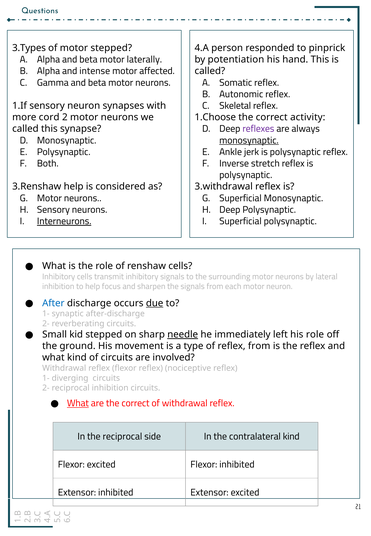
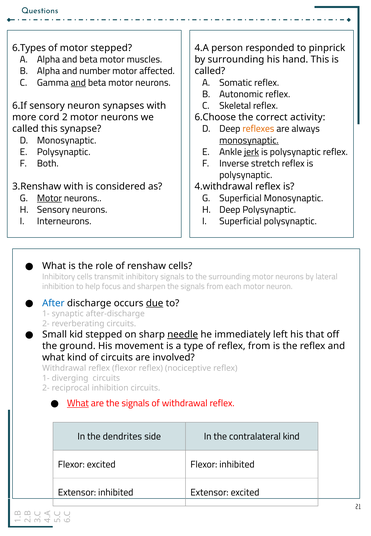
3.Types: 3.Types -> 6.Types (29, 48)
by potentiation: potentiation -> surrounding (236, 59)
laterally: laterally -> muscles (144, 59)
intense: intense -> number (95, 71)
and underline: none -> present (78, 83)
1.If: 1.If -> 6.If (20, 106)
1.Choose: 1.Choose -> 6.Choose (215, 117)
reflexes colour: purple -> orange (258, 129)
jerk underline: none -> present (252, 152)
3.Renshaw help: help -> with (74, 186)
3.withdrawal: 3.withdrawal -> 4.withdrawal (224, 186)
Motor underline: none -> present (49, 198)
Interneurons underline: present -> none (64, 221)
his role: role -> that (315, 334)
are the correct: correct -> signals (136, 403)
the reciprocal: reciprocal -> dendrites (122, 436)
